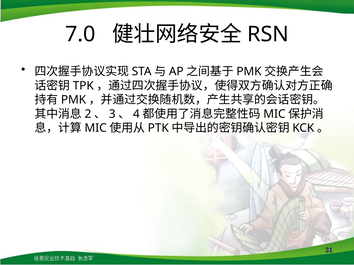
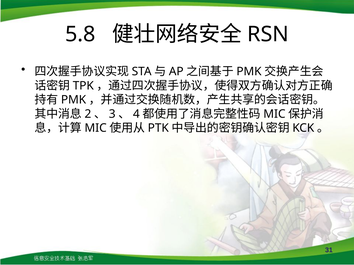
7.0: 7.0 -> 5.8 (80, 34)
